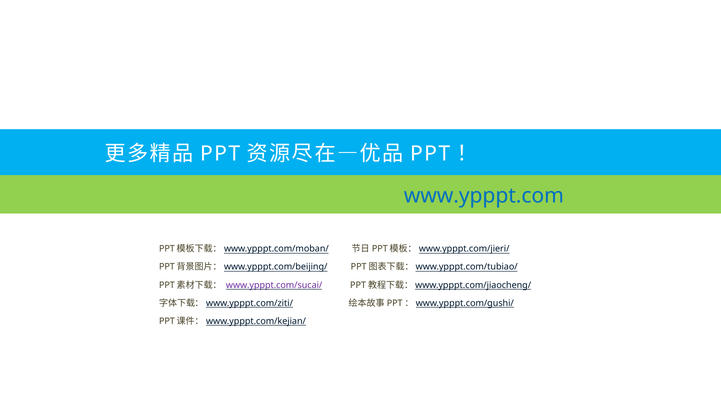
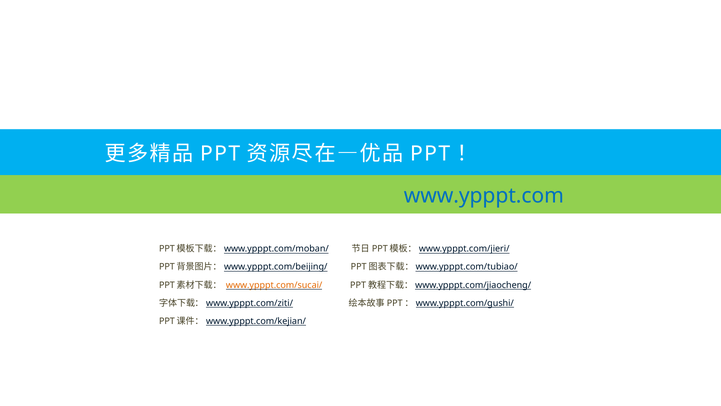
www.ypppt.com/sucai/ colour: purple -> orange (274, 285)
